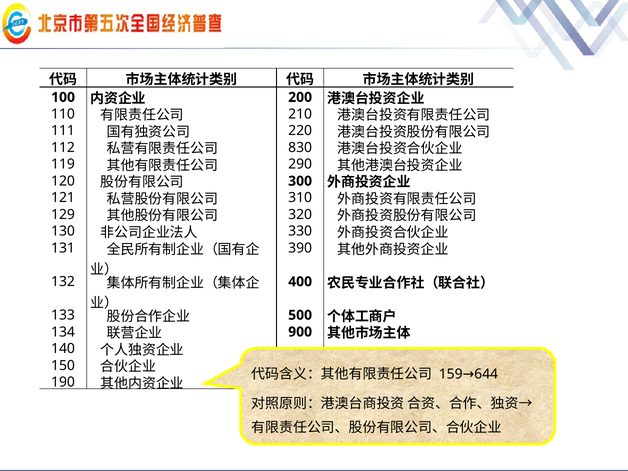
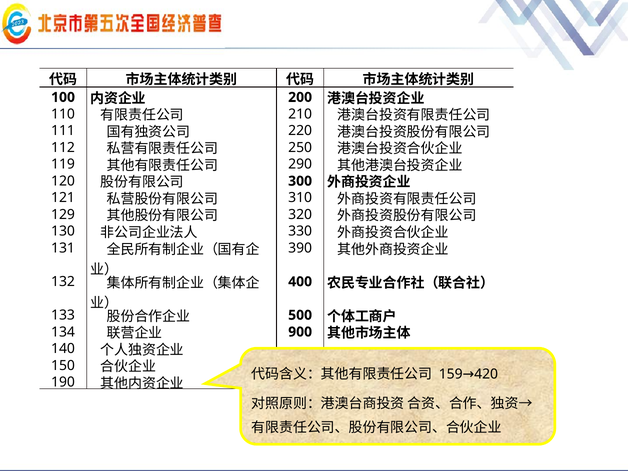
830: 830 -> 250 (300, 148)
644: 644 -> 420 (486, 374)
